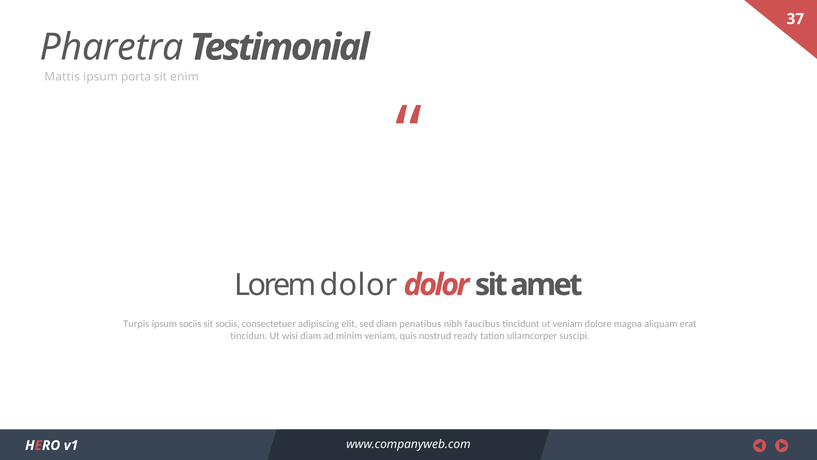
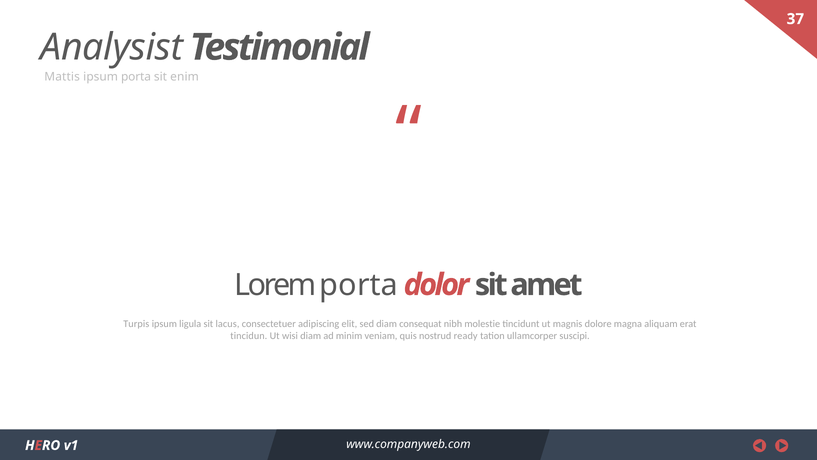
Pharetra: Pharetra -> Analysist (112, 47)
Lorem dolor: dolor -> porta (359, 285)
ipsum sociis: sociis -> ligula (190, 323)
sit sociis: sociis -> lacus (227, 323)
penatibus: penatibus -> consequat (420, 323)
faucibus: faucibus -> molestie (482, 323)
ut veniam: veniam -> magnis (568, 323)
